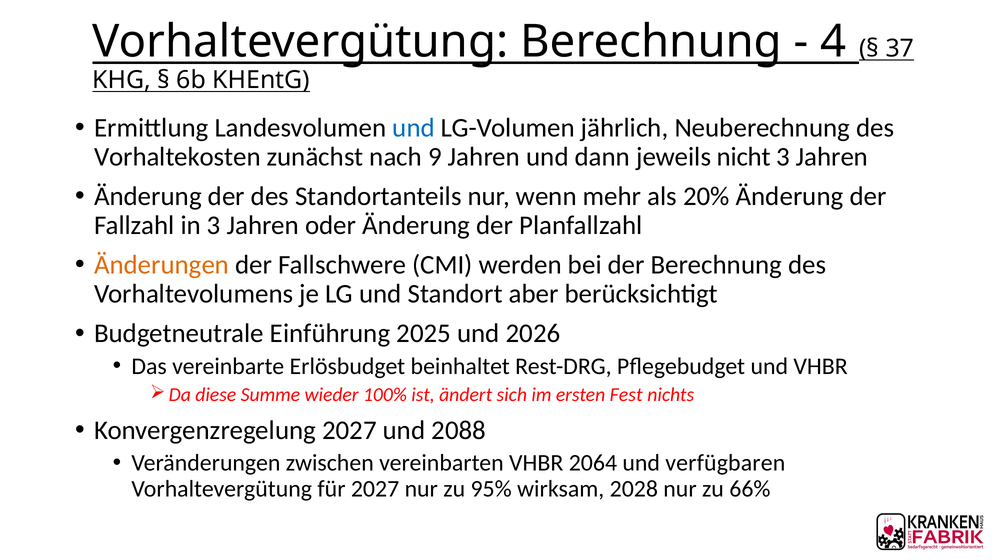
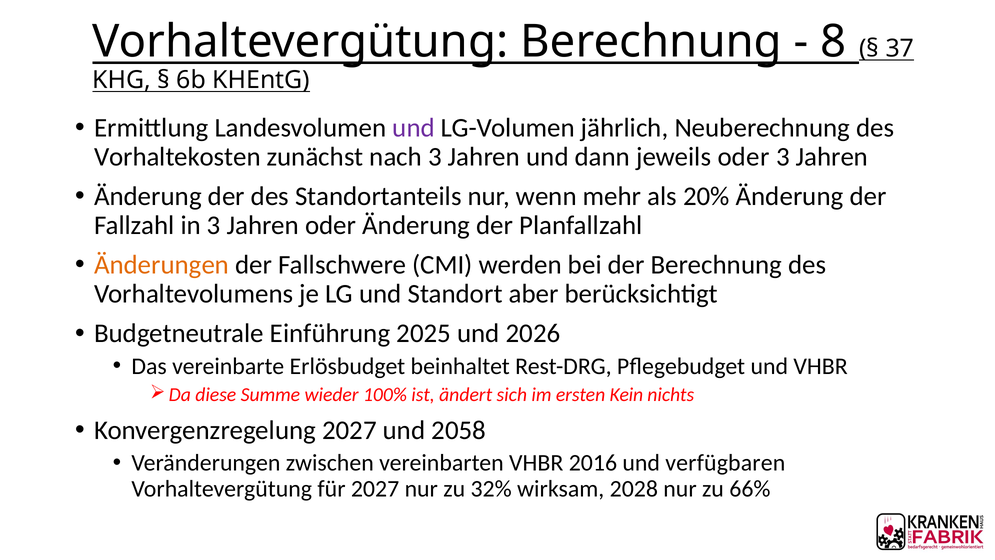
4: 4 -> 8 (833, 42)
und colour: blue -> purple (414, 128)
nach 9: 9 -> 3 (435, 157)
jeweils nicht: nicht -> oder (743, 157)
Fest: Fest -> Kein (626, 395)
2088: 2088 -> 2058 (459, 430)
2064: 2064 -> 2016 (593, 463)
95%: 95% -> 32% (491, 489)
